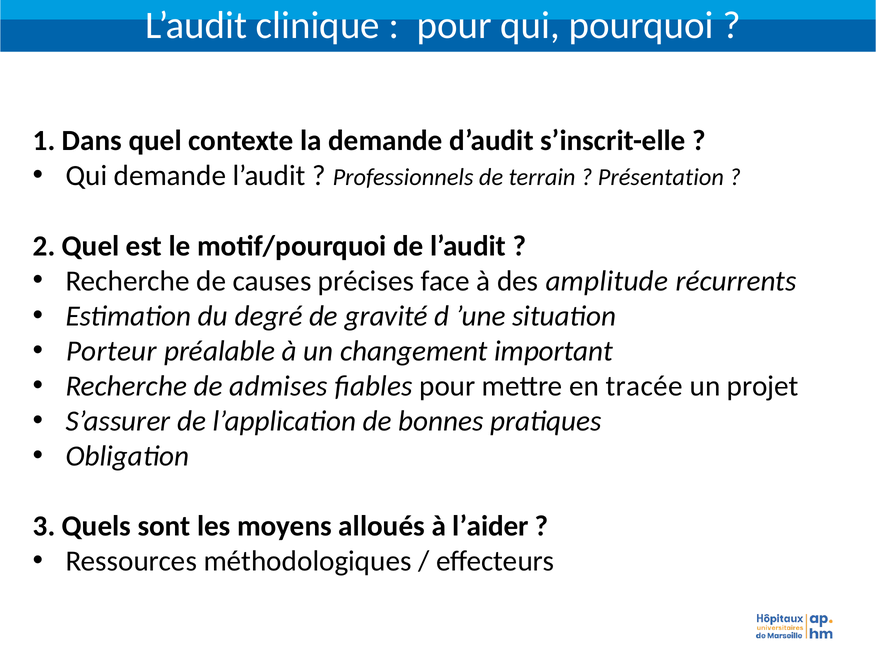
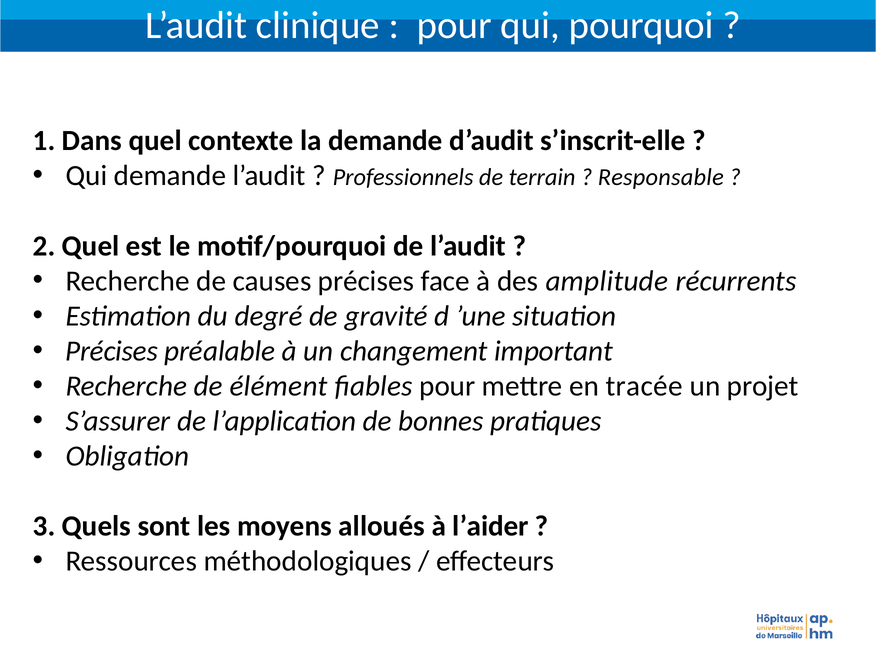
Présentation: Présentation -> Responsable (661, 177)
Porteur: Porteur -> Précises (112, 351)
admises: admises -> élément (279, 386)
